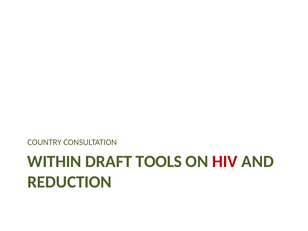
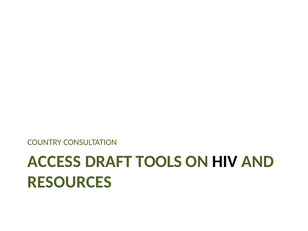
WITHIN: WITHIN -> ACCESS (54, 161)
HIV colour: red -> black (225, 161)
REDUCTION: REDUCTION -> RESOURCES (70, 182)
